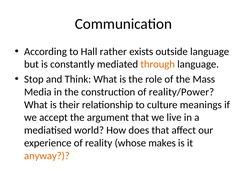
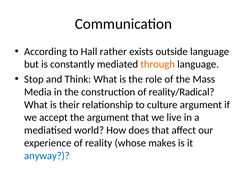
reality/Power: reality/Power -> reality/Radical (182, 92)
culture meanings: meanings -> argument (201, 105)
anyway colour: orange -> blue (47, 156)
